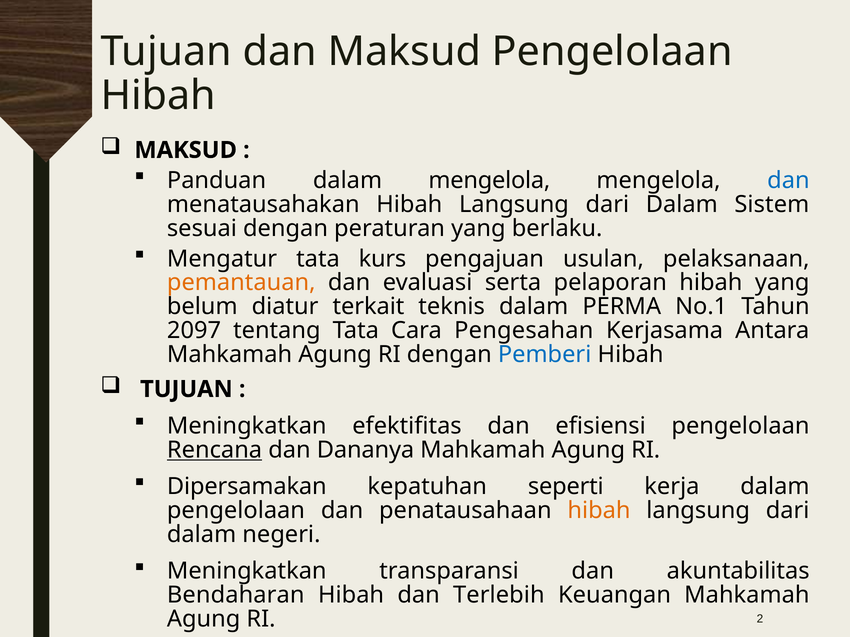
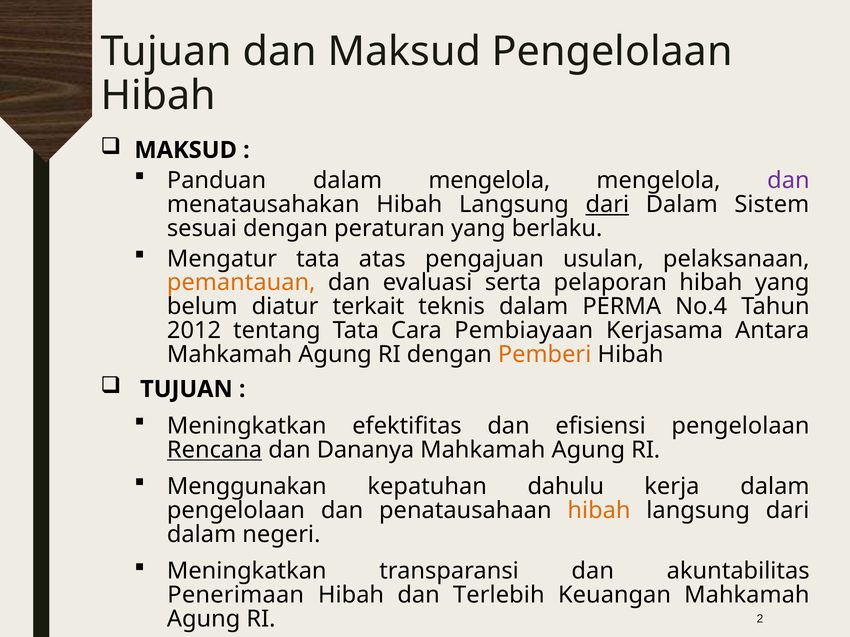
dan colour: blue -> purple (788, 181)
dari underline: none -> present (607, 205)
kurs: kurs -> atas (382, 259)
No.1: No.1 -> No.4 (701, 307)
2097: 2097 -> 2012 (194, 331)
Pengesahan: Pengesahan -> Pembiayaan (524, 331)
Pemberi colour: blue -> orange (545, 355)
Dipersamakan: Dipersamakan -> Menggunakan (247, 487)
seperti: seperti -> dahulu (566, 487)
Bendaharan: Bendaharan -> Penerimaan (236, 596)
